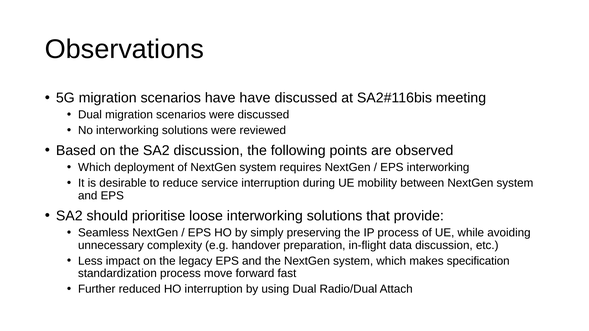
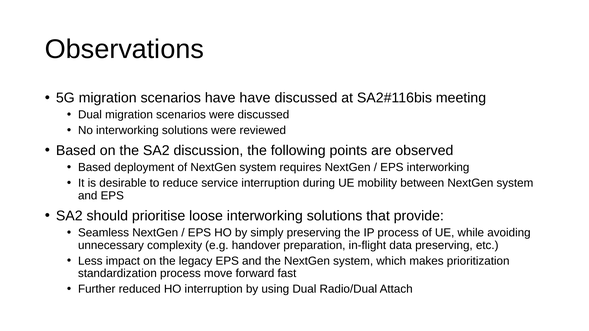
Which: Which -> Based (94, 168)
data discussion: discussion -> preserving (444, 245)
specification: specification -> prioritization (478, 261)
